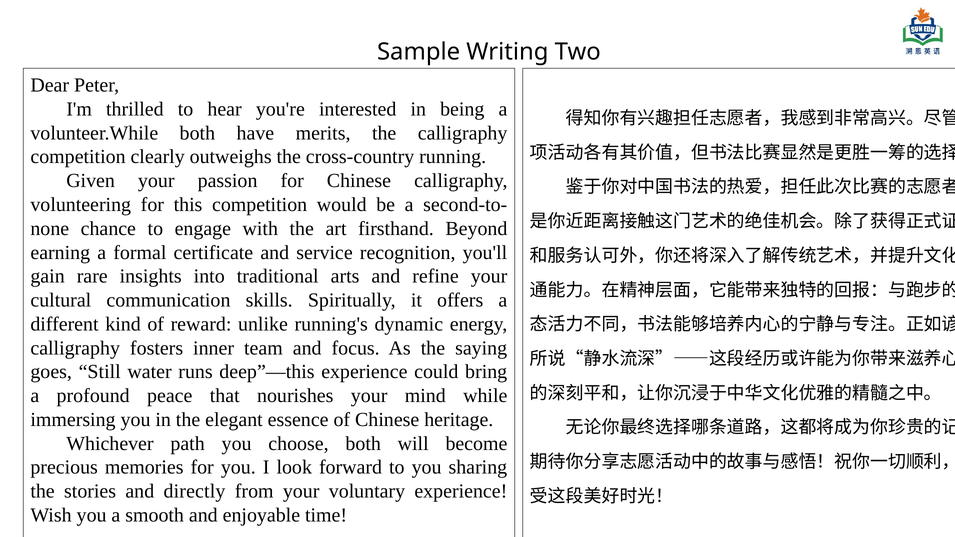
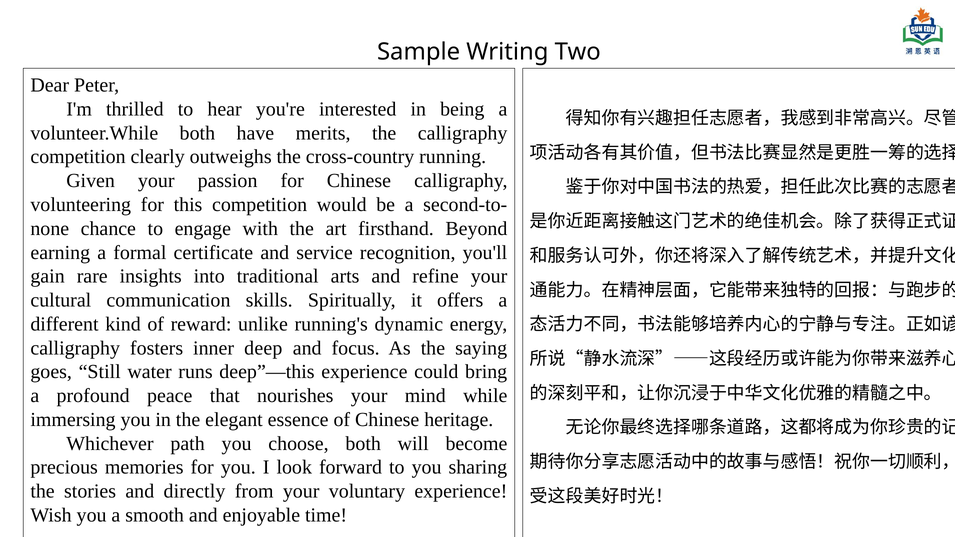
team: team -> deep (263, 348)
